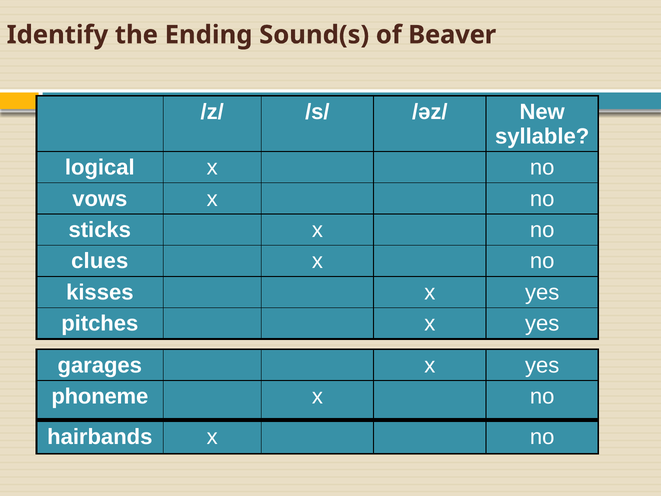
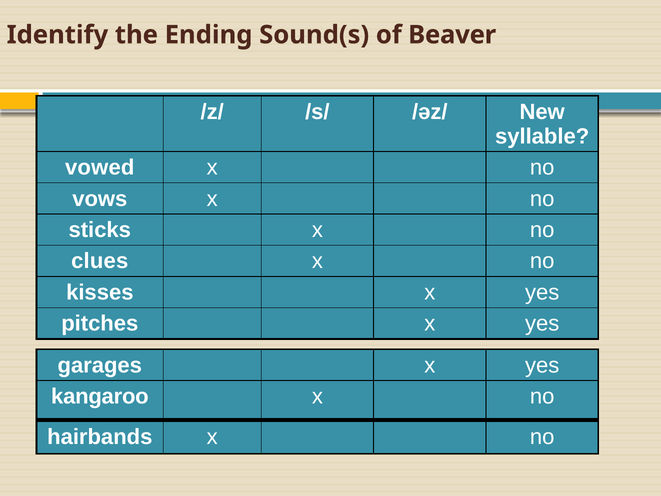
logical: logical -> vowed (100, 167)
phoneme: phoneme -> kangaroo (100, 396)
